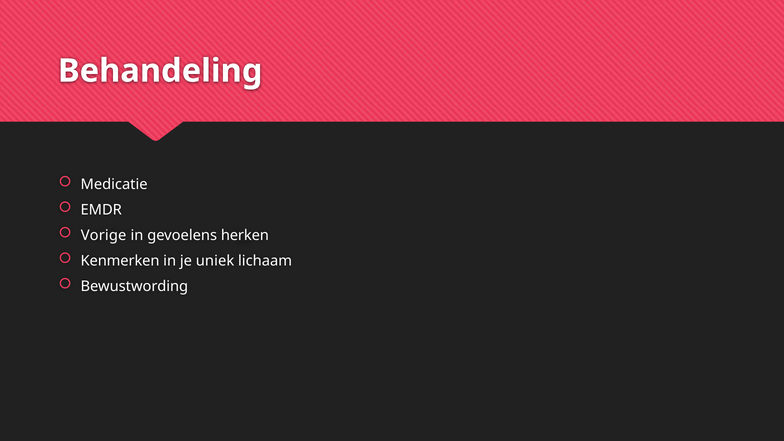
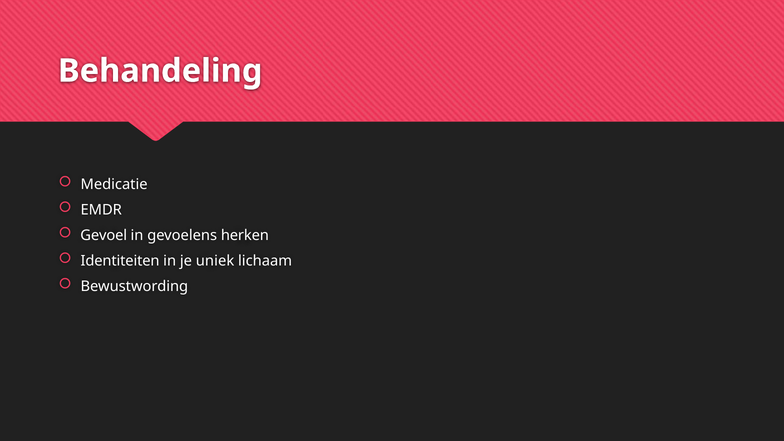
Vorige: Vorige -> Gevoel (104, 235)
Kenmerken: Kenmerken -> Identiteiten (120, 261)
